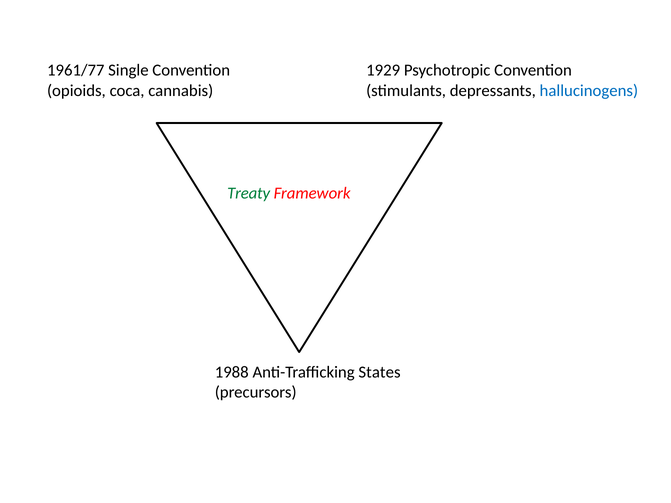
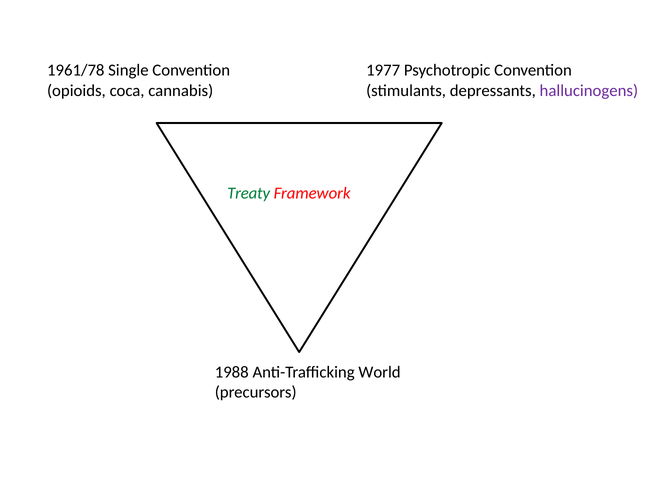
1961/77: 1961/77 -> 1961/78 (76, 70)
1929: 1929 -> 1977 (383, 70)
hallucinogens colour: blue -> purple (589, 91)
States: States -> World (380, 372)
